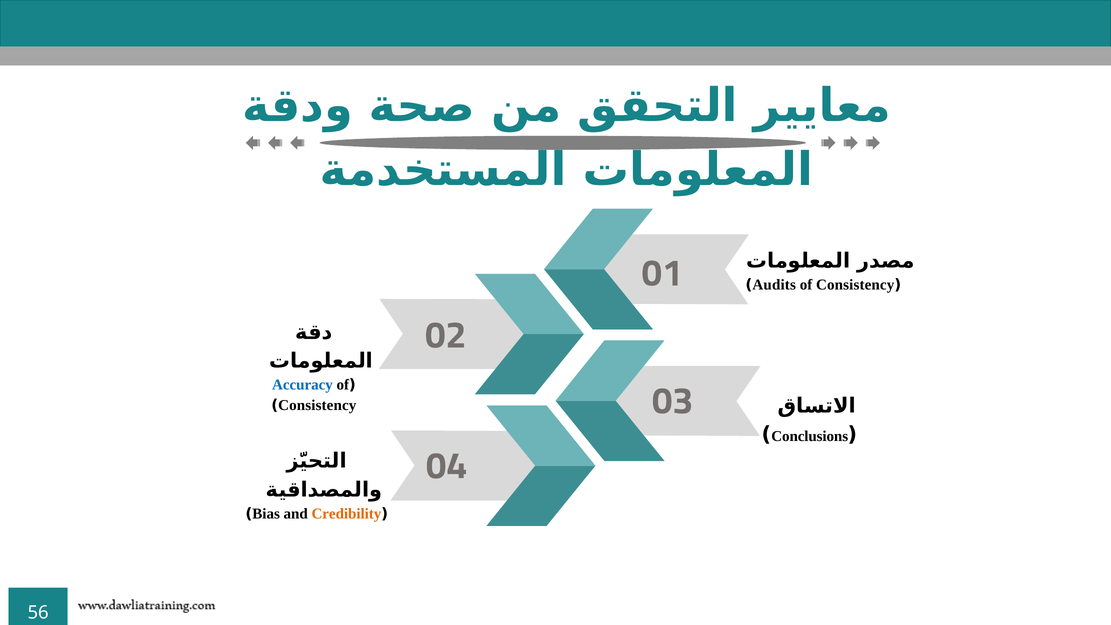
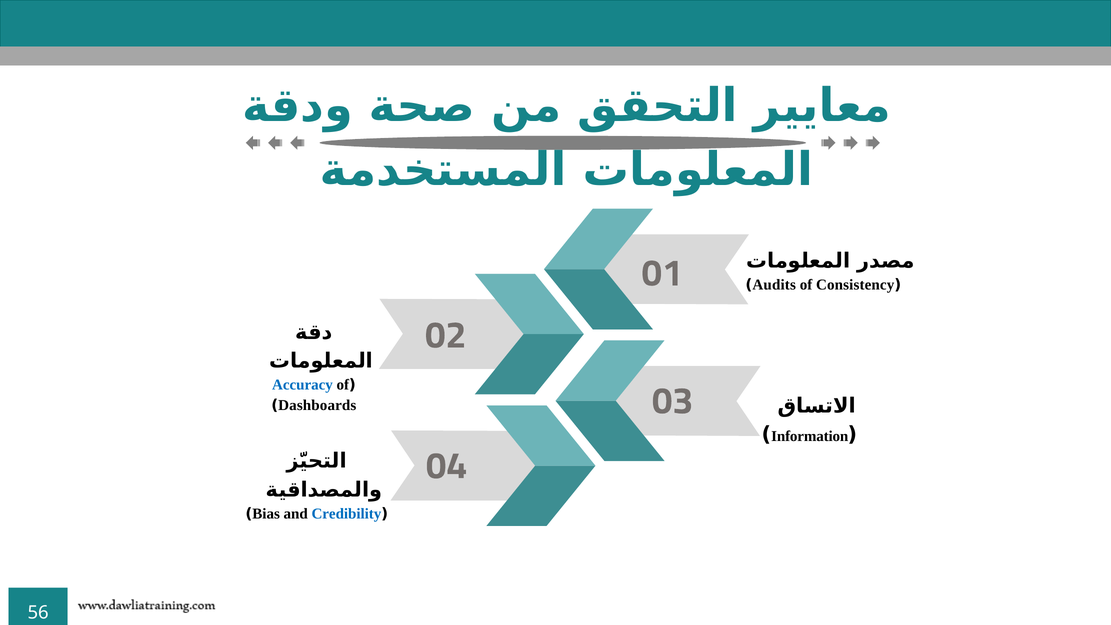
Consistency: Consistency -> Dashboards (317, 405)
Conclusions: Conclusions -> Information (810, 436)
Credibility colour: orange -> blue (346, 513)
